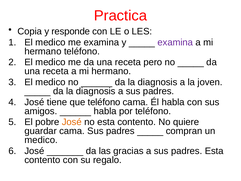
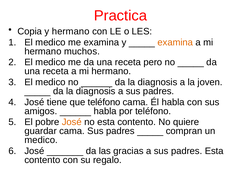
y responde: responde -> hermano (71, 31)
examina colour: purple -> orange (175, 42)
hermano teléfono: teléfono -> muchos (82, 51)
